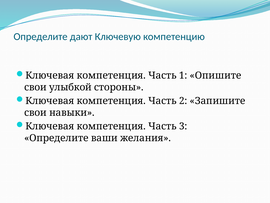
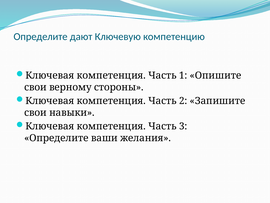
улыбкой: улыбкой -> верному (70, 87)
